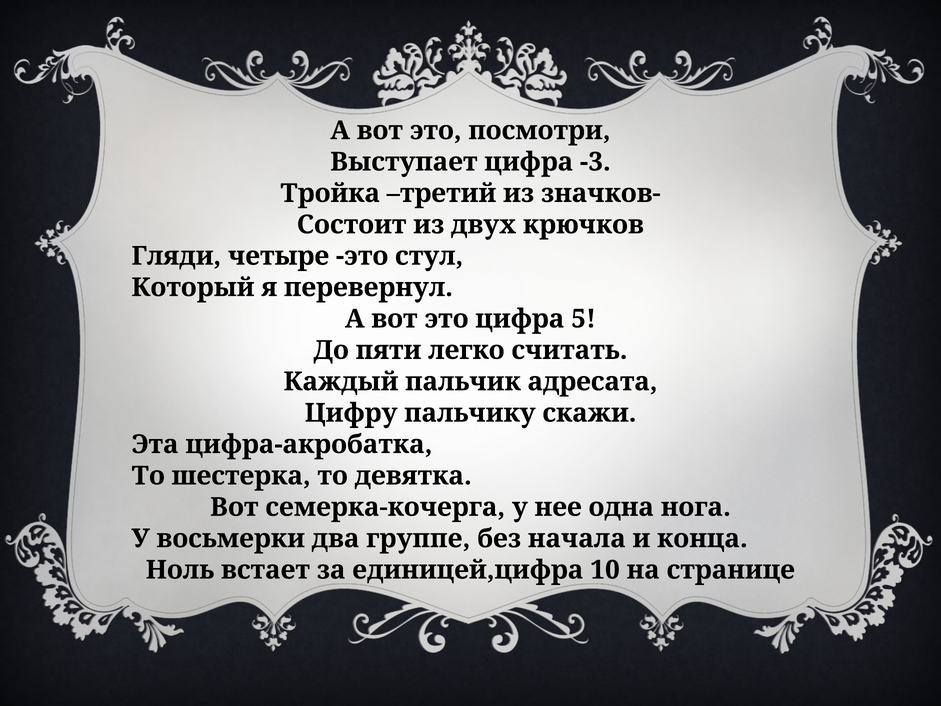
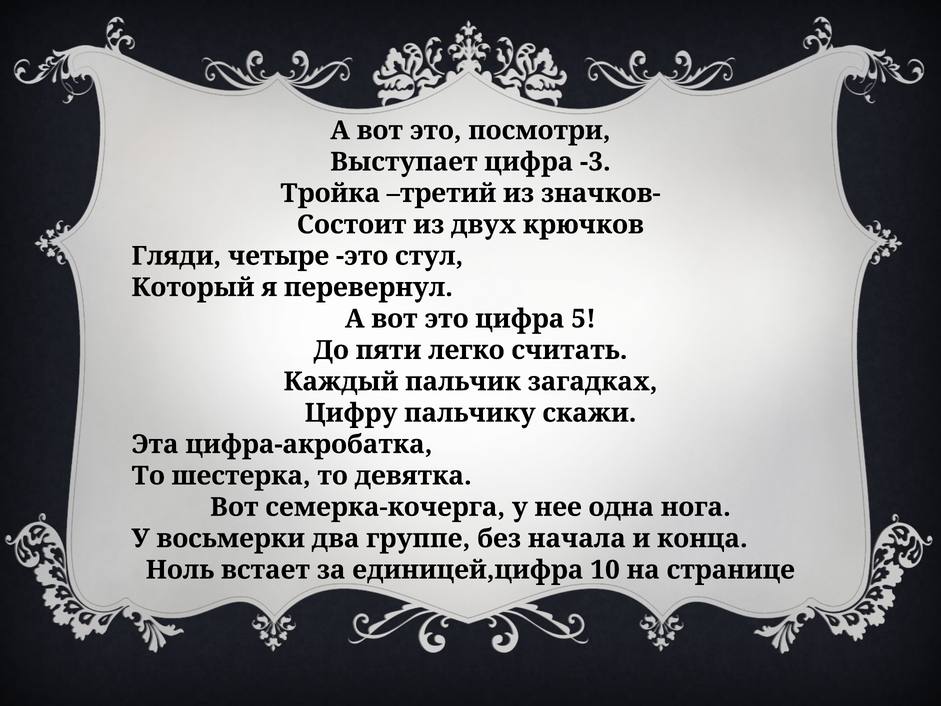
адресата: адресата -> загадках (593, 382)
